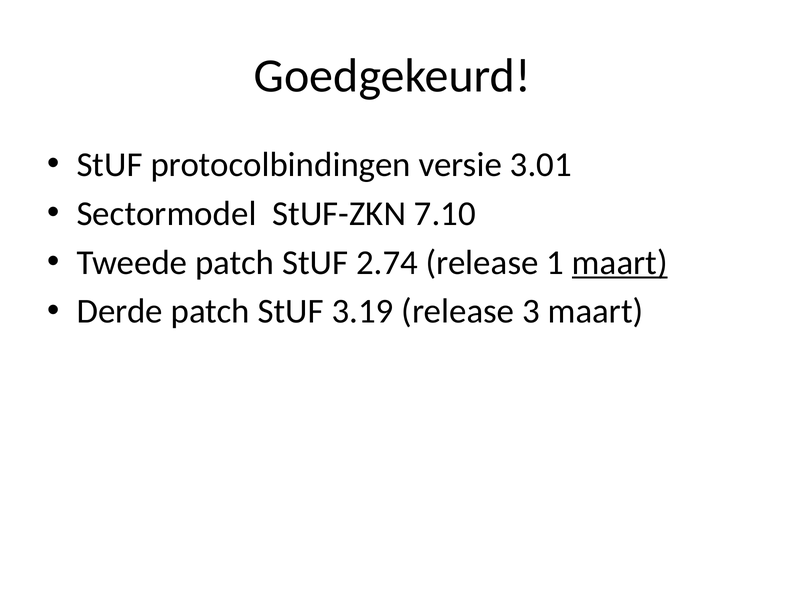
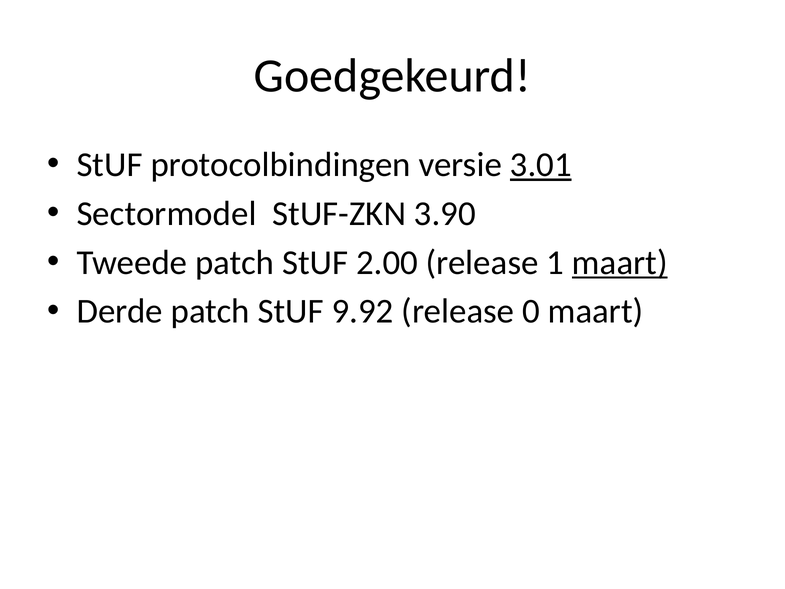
3.01 underline: none -> present (541, 165)
7.10: 7.10 -> 3.90 (445, 214)
2.74: 2.74 -> 2.00 (387, 262)
3.19: 3.19 -> 9.92 (363, 311)
3: 3 -> 0 (531, 311)
